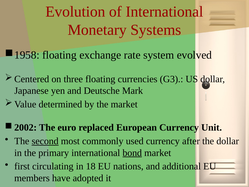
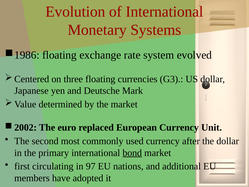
1958: 1958 -> 1986 (27, 55)
second underline: present -> none (45, 141)
18: 18 -> 97 (91, 166)
